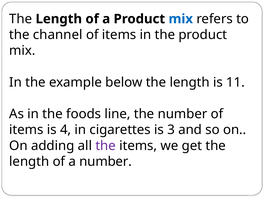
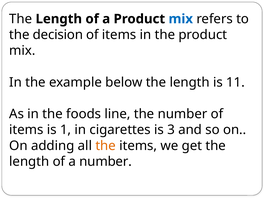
channel: channel -> decision (58, 35)
4: 4 -> 1 (66, 130)
the colour: purple -> orange (106, 146)
